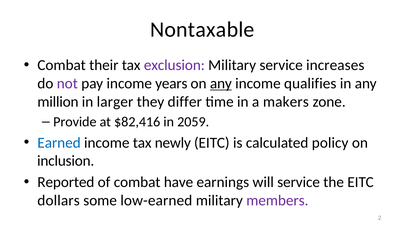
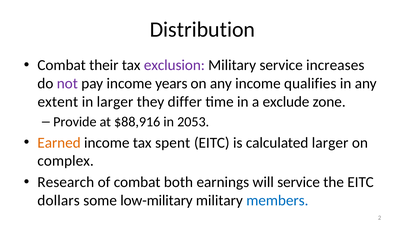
Nontaxable: Nontaxable -> Distribution (202, 30)
any underline: present -> none (221, 83)
million: million -> extent (58, 102)
makers: makers -> exclude (286, 102)
$82,416: $82,416 -> $88,916 (137, 122)
2059: 2059 -> 2053 (193, 122)
Earned colour: blue -> orange (59, 143)
newly: newly -> spent (173, 143)
calculated policy: policy -> larger (330, 143)
inclusion: inclusion -> complex (66, 161)
Reported: Reported -> Research (66, 182)
have: have -> both (178, 182)
low-earned: low-earned -> low-military (156, 200)
members colour: purple -> blue (277, 200)
